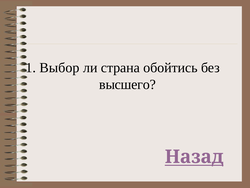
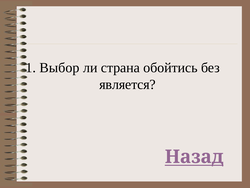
высшего: высшего -> является (128, 84)
